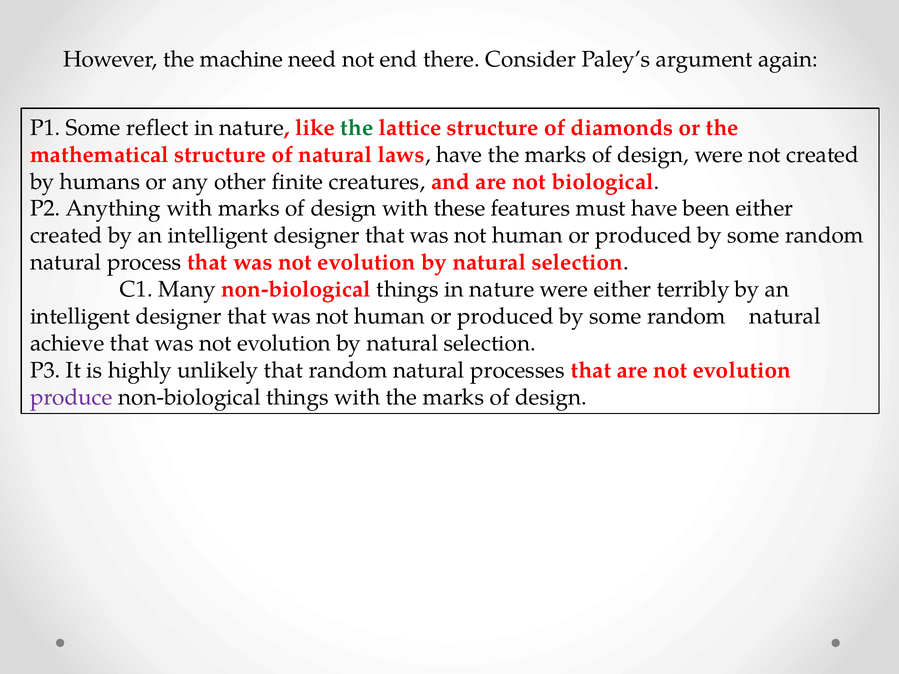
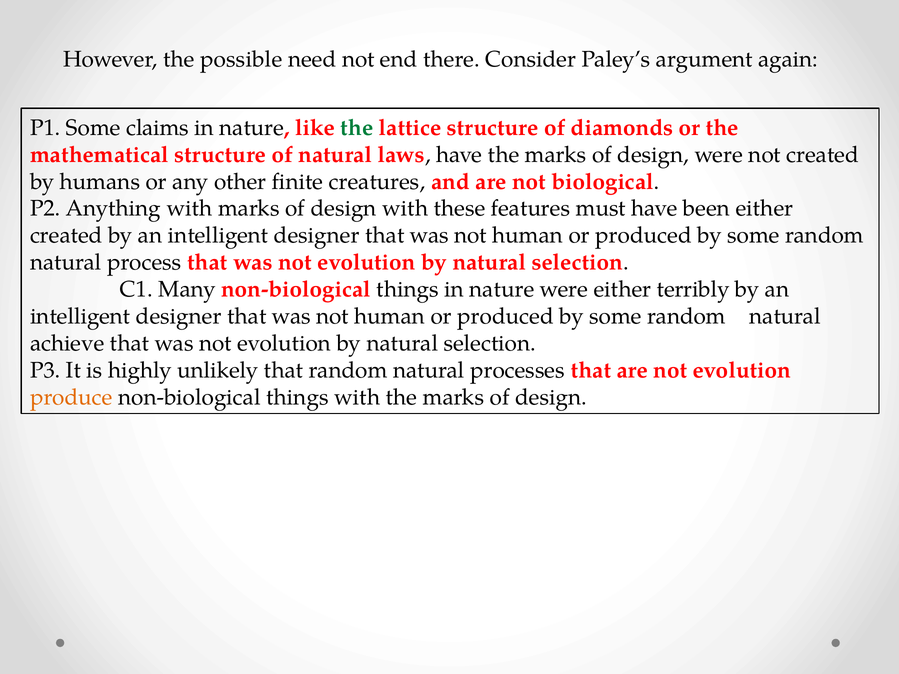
machine: machine -> possible (241, 59)
reflect: reflect -> claims (157, 128)
produce colour: purple -> orange (71, 397)
